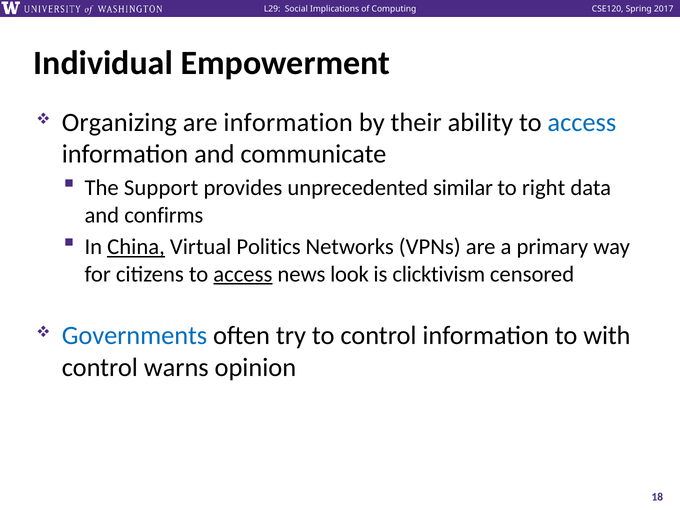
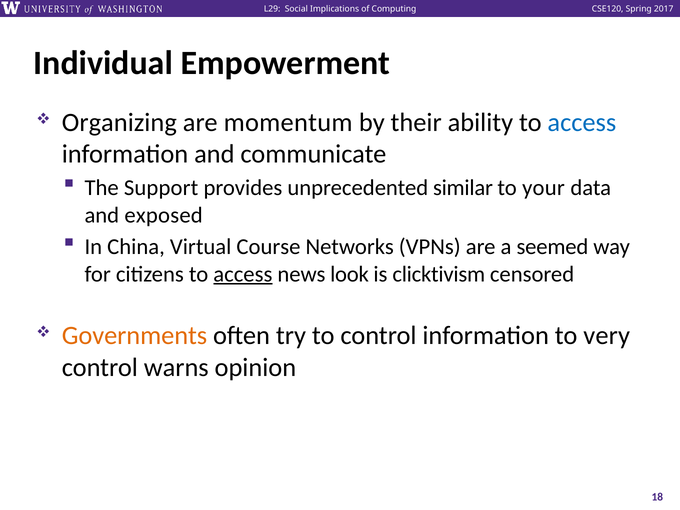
are information: information -> momentum (288, 122)
right: right -> your (543, 188)
confirms: confirms -> exposed (164, 215)
China underline: present -> none (136, 247)
Politics: Politics -> Course (268, 247)
primary: primary -> seemed (552, 247)
Governments colour: blue -> orange (134, 336)
with: with -> very (607, 336)
